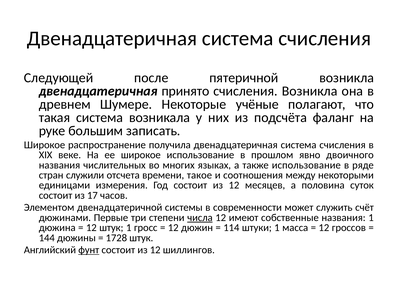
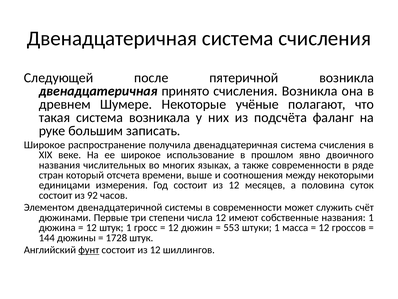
также использование: использование -> современности (306, 165)
служили: служили -> который (85, 175)
такое: такое -> выше (199, 175)
17: 17 -> 92 (92, 195)
числа underline: present -> none (200, 217)
114: 114 -> 553 (231, 227)
